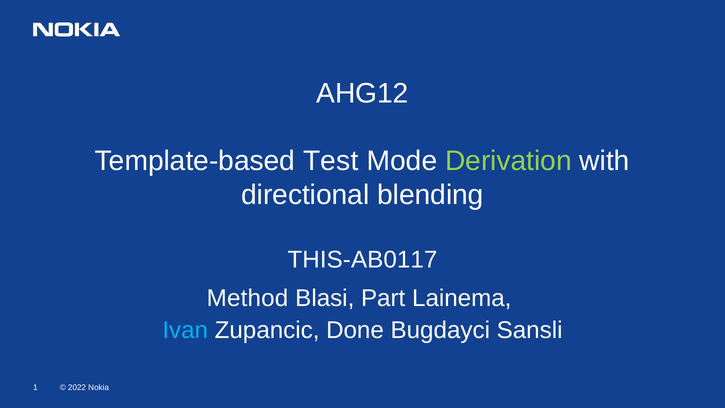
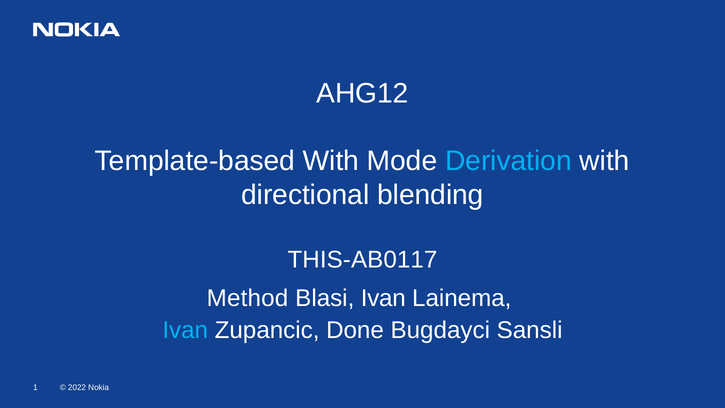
Template-based Test: Test -> With (331, 161)
Derivation colour: light green -> light blue (508, 161)
Blasi Part: Part -> Ivan (383, 298)
